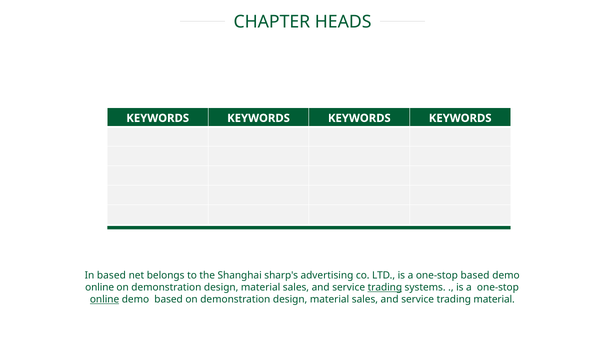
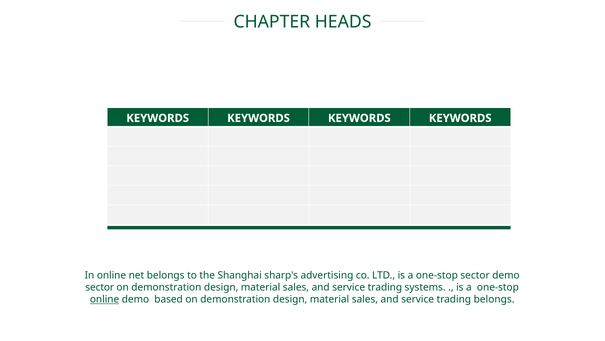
In based: based -> online (111, 275)
one-stop based: based -> sector (475, 275)
online: online -> sector (100, 287)
trading underline: present -> none (385, 287)
trading material: material -> belongs (494, 299)
